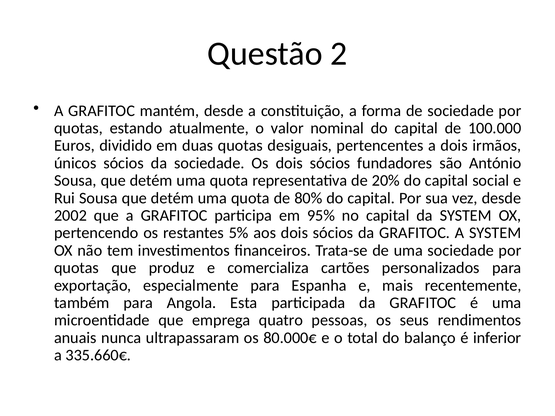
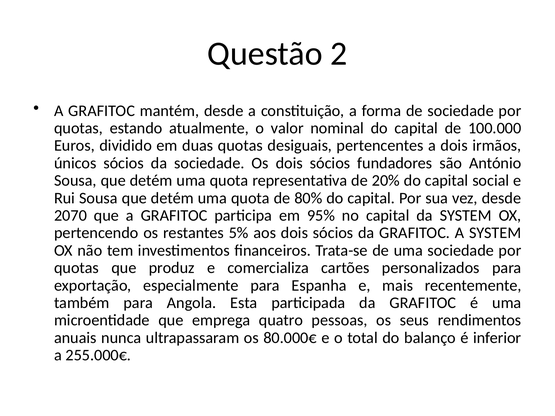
2002: 2002 -> 2070 (71, 216)
335.660€: 335.660€ -> 255.000€ (98, 355)
